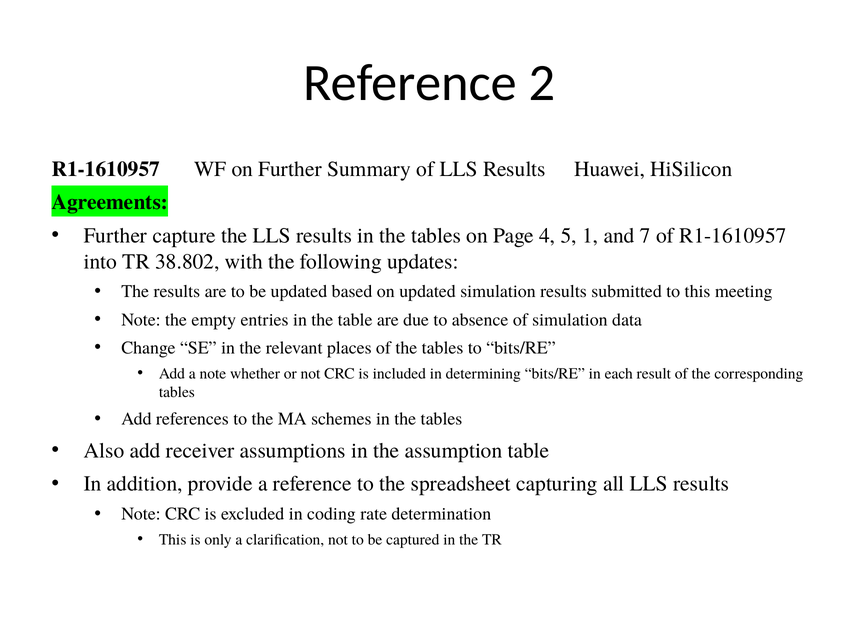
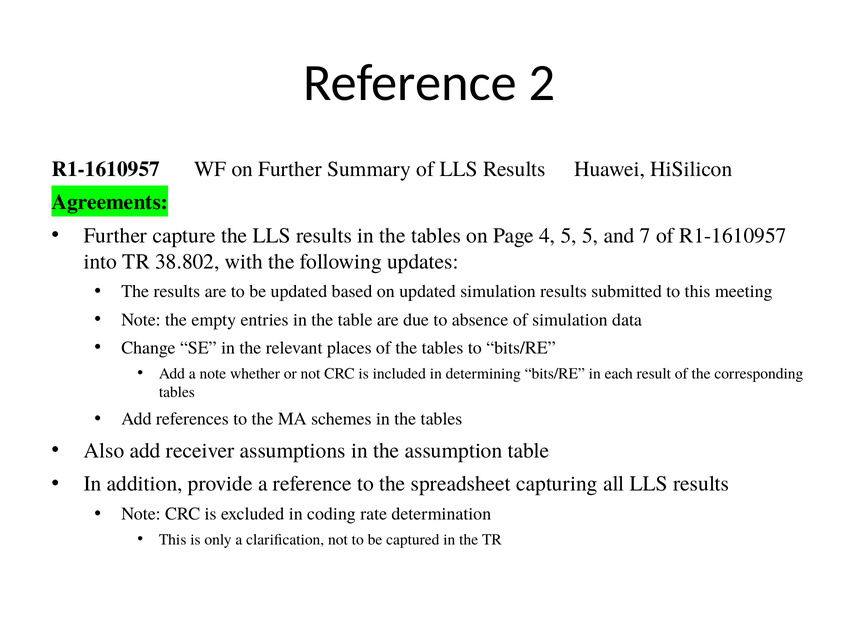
5 1: 1 -> 5 (590, 236)
